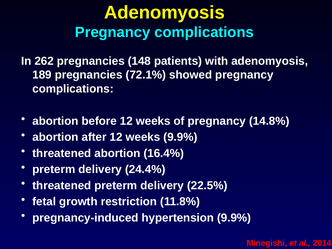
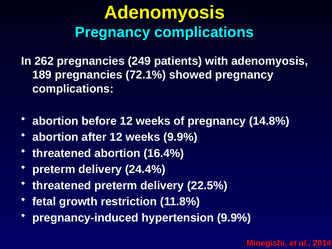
148: 148 -> 249 (139, 61)
